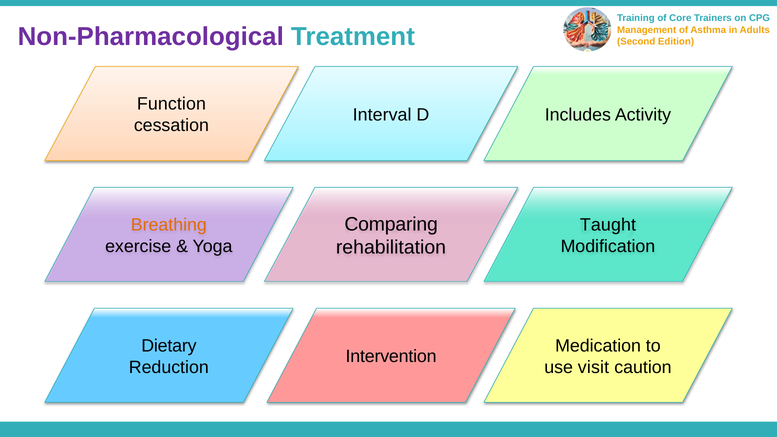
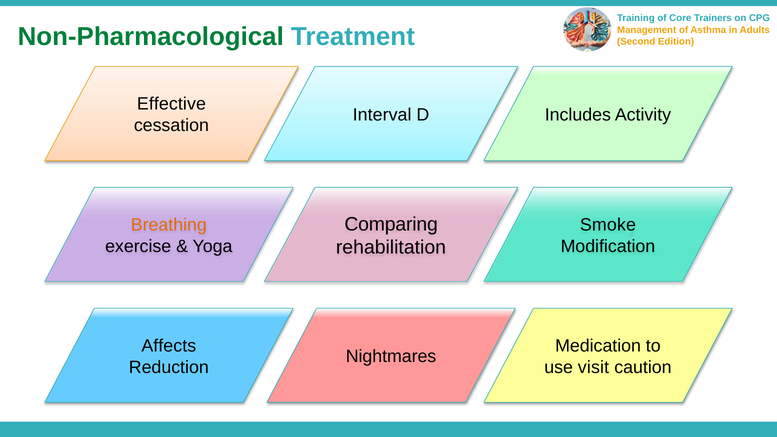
Non-Pharmacological colour: purple -> green (151, 37)
Function: Function -> Effective (171, 104)
Taught: Taught -> Smoke (608, 225)
Dietary: Dietary -> Affects (169, 346)
Intervention: Intervention -> Nightmares (391, 357)
